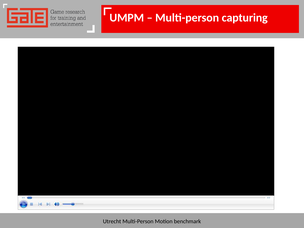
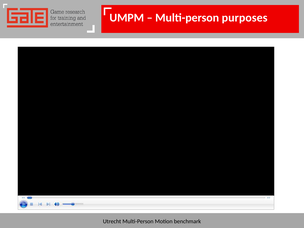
capturing: capturing -> purposes (245, 18)
